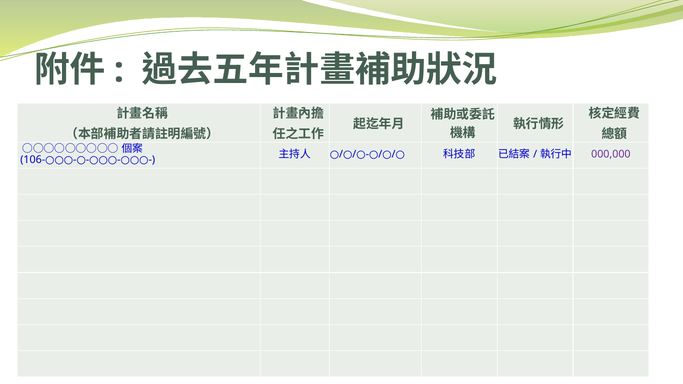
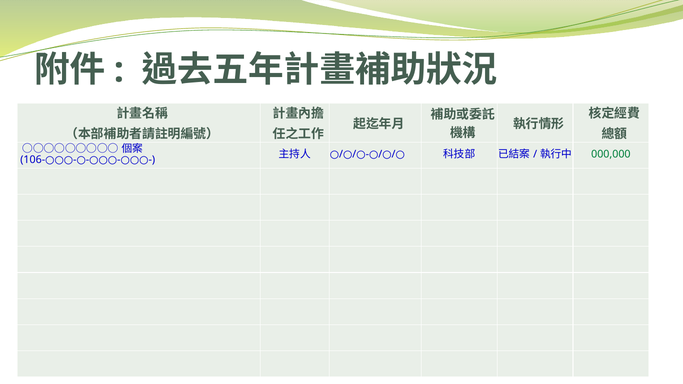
000,000 colour: purple -> green (611, 154)
